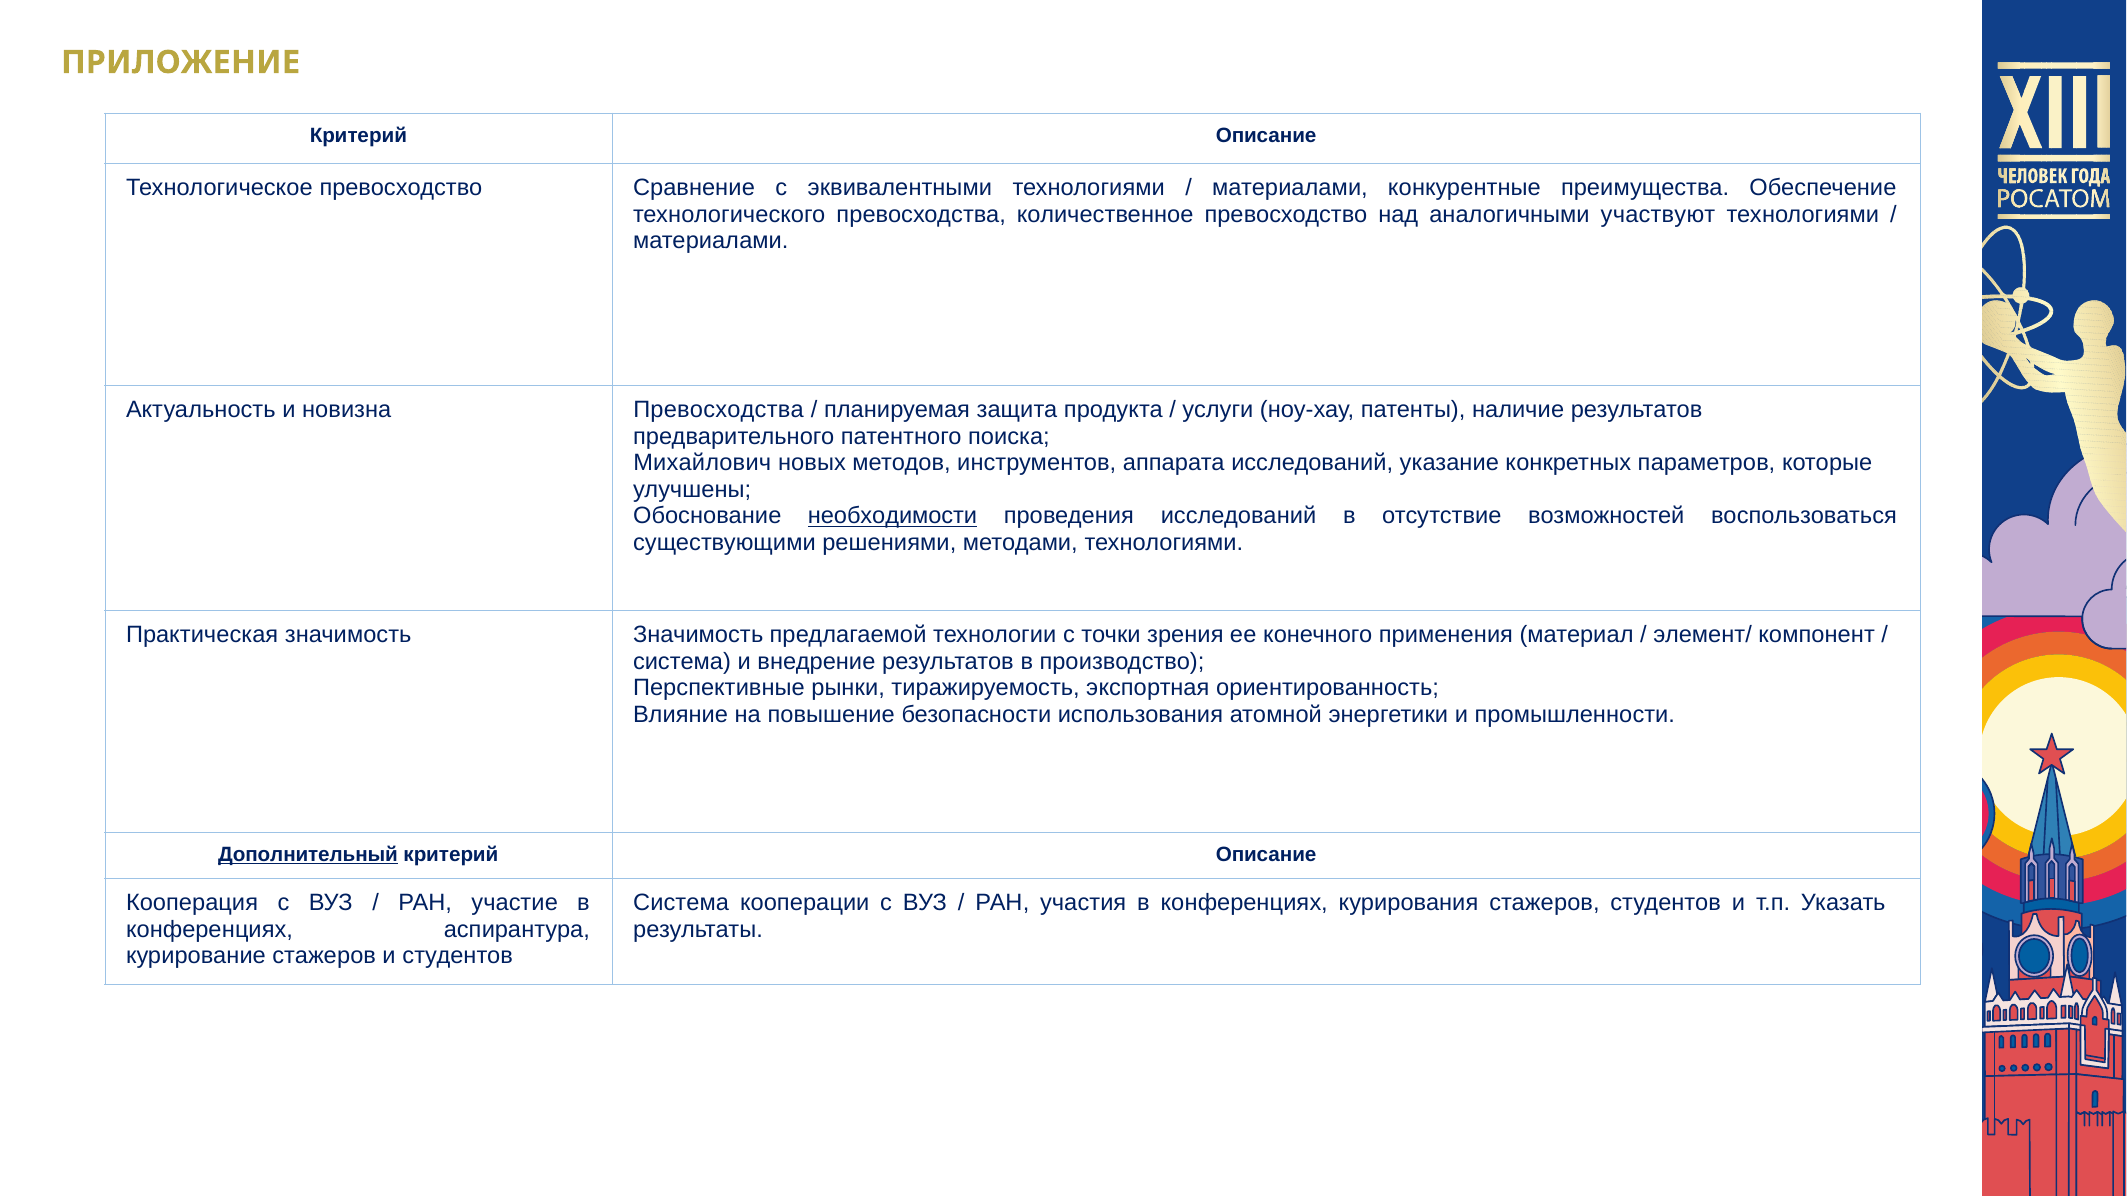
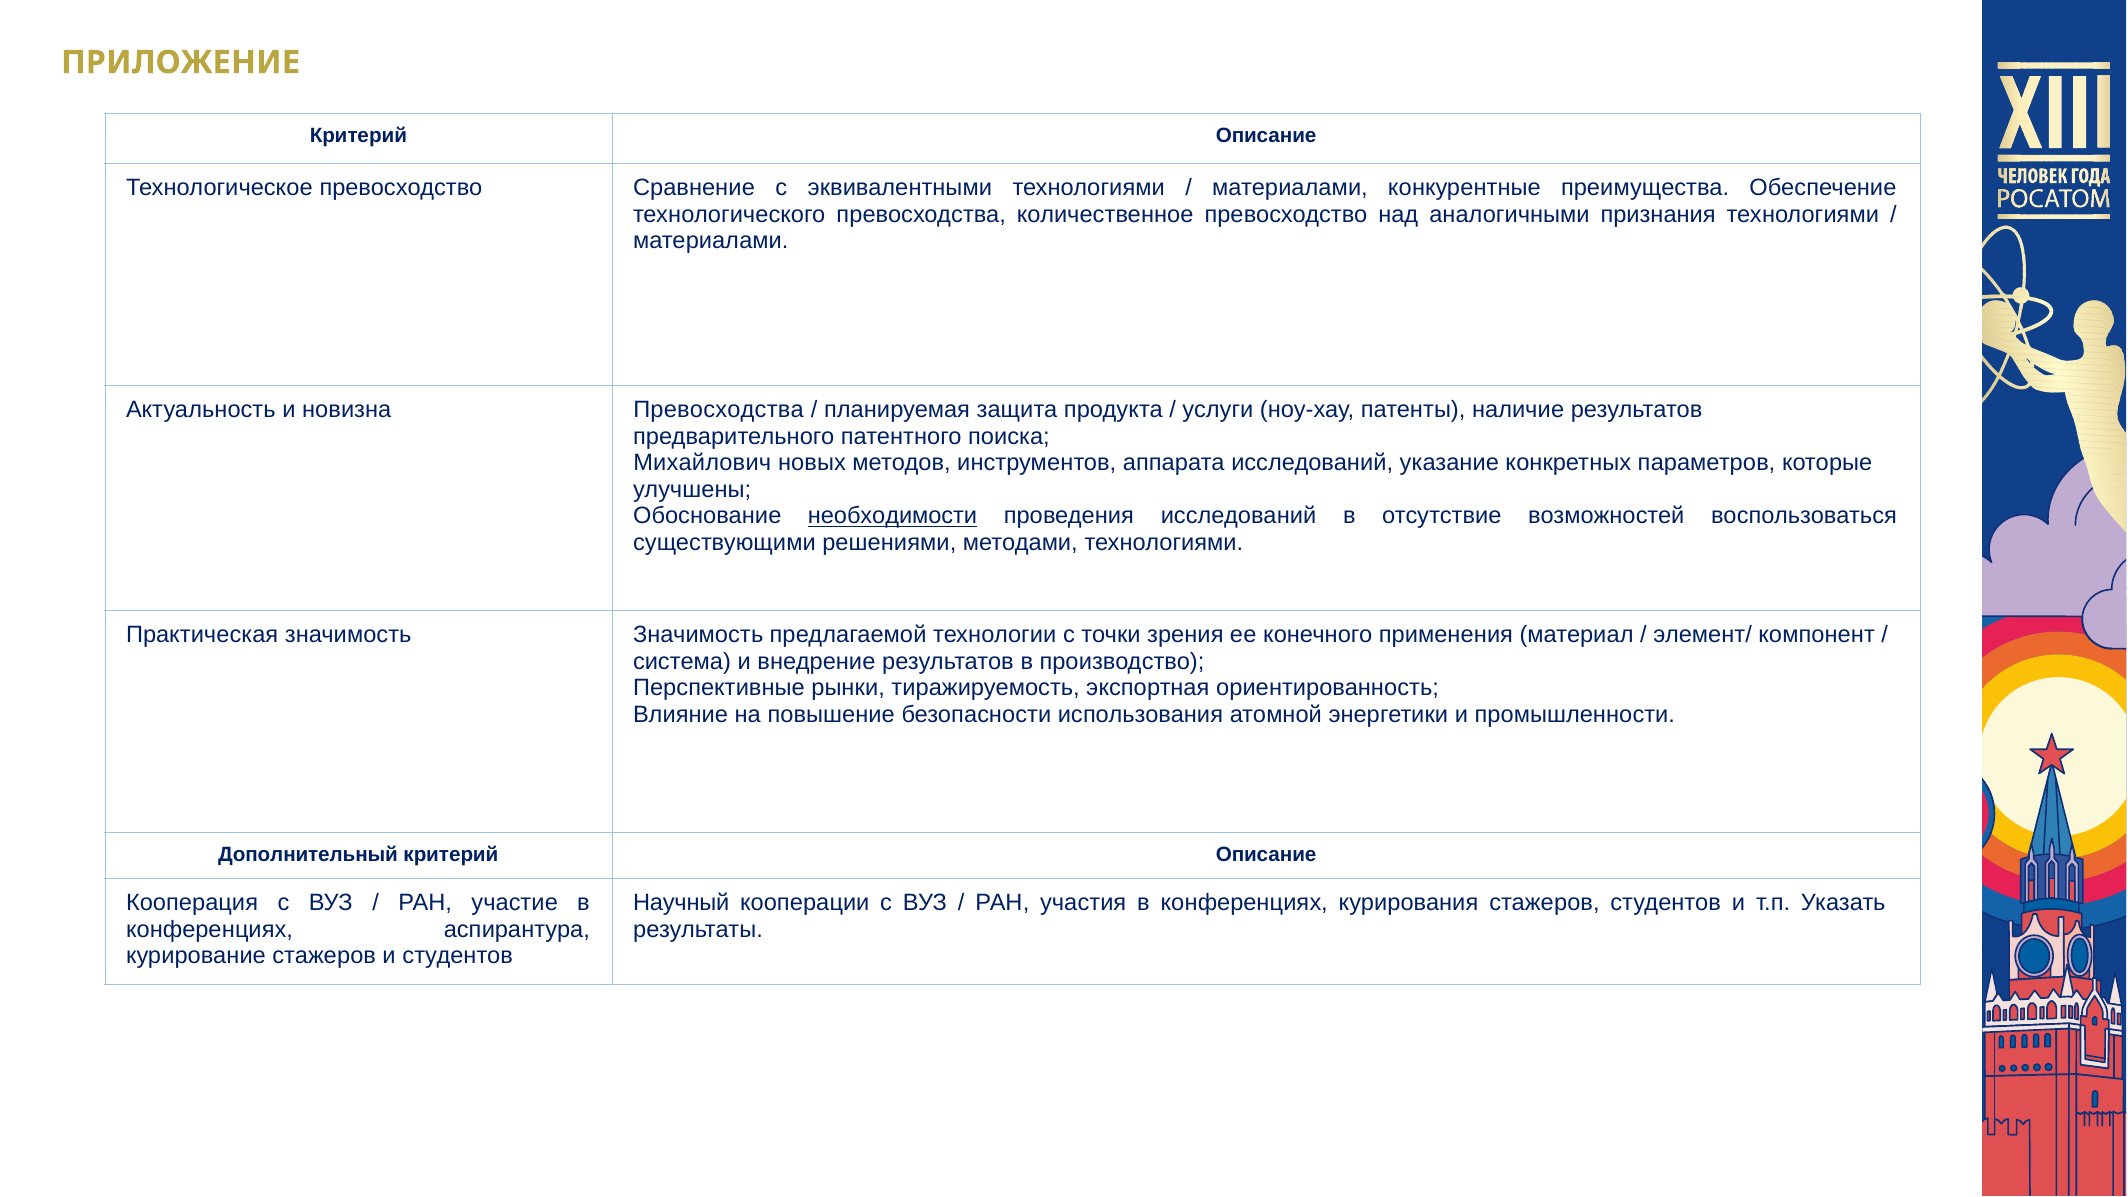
участвуют: участвуют -> признания (1658, 214)
Дополнительный underline: present -> none (308, 855)
Система: Система -> Научный (681, 903)
